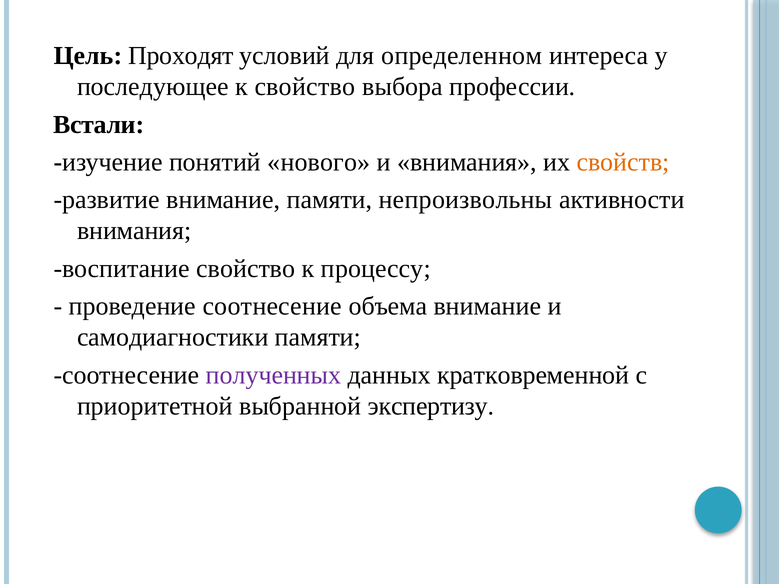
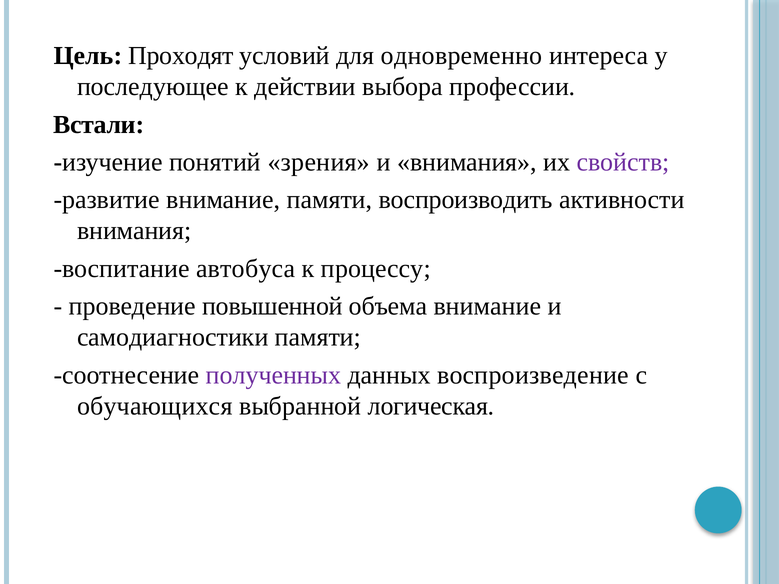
определенном: определенном -> одновременно (462, 56)
к свойство: свойство -> действии (305, 87)
нового: нового -> зрения (319, 162)
свойств colour: orange -> purple (623, 162)
непроизвольны: непроизвольны -> воспроизводить (466, 200)
воспитание свойство: свойство -> автобуса (246, 269)
проведение соотнесение: соотнесение -> повышенной (273, 306)
кратковременной: кратковременной -> воспроизведение (533, 375)
приоритетной: приоритетной -> обучающихся (155, 406)
экспертизу: экспертизу -> логическая (431, 406)
